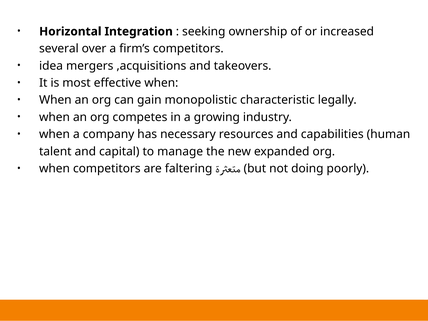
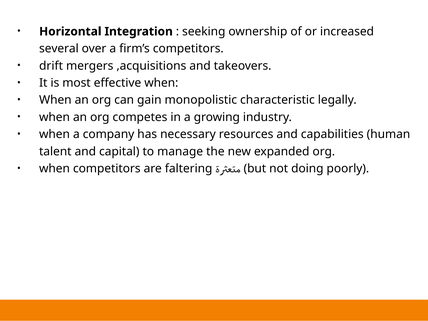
idea: idea -> drift (51, 66)
